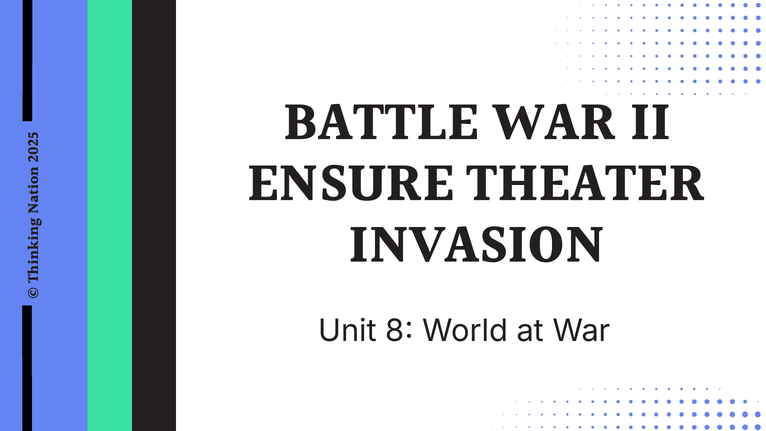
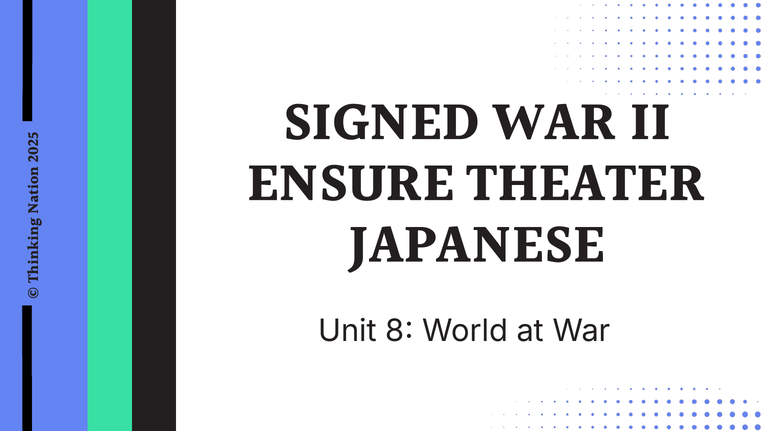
BATTLE: BATTLE -> SIGNED (381, 124)
INVASION: INVASION -> JAPANESE (477, 247)
